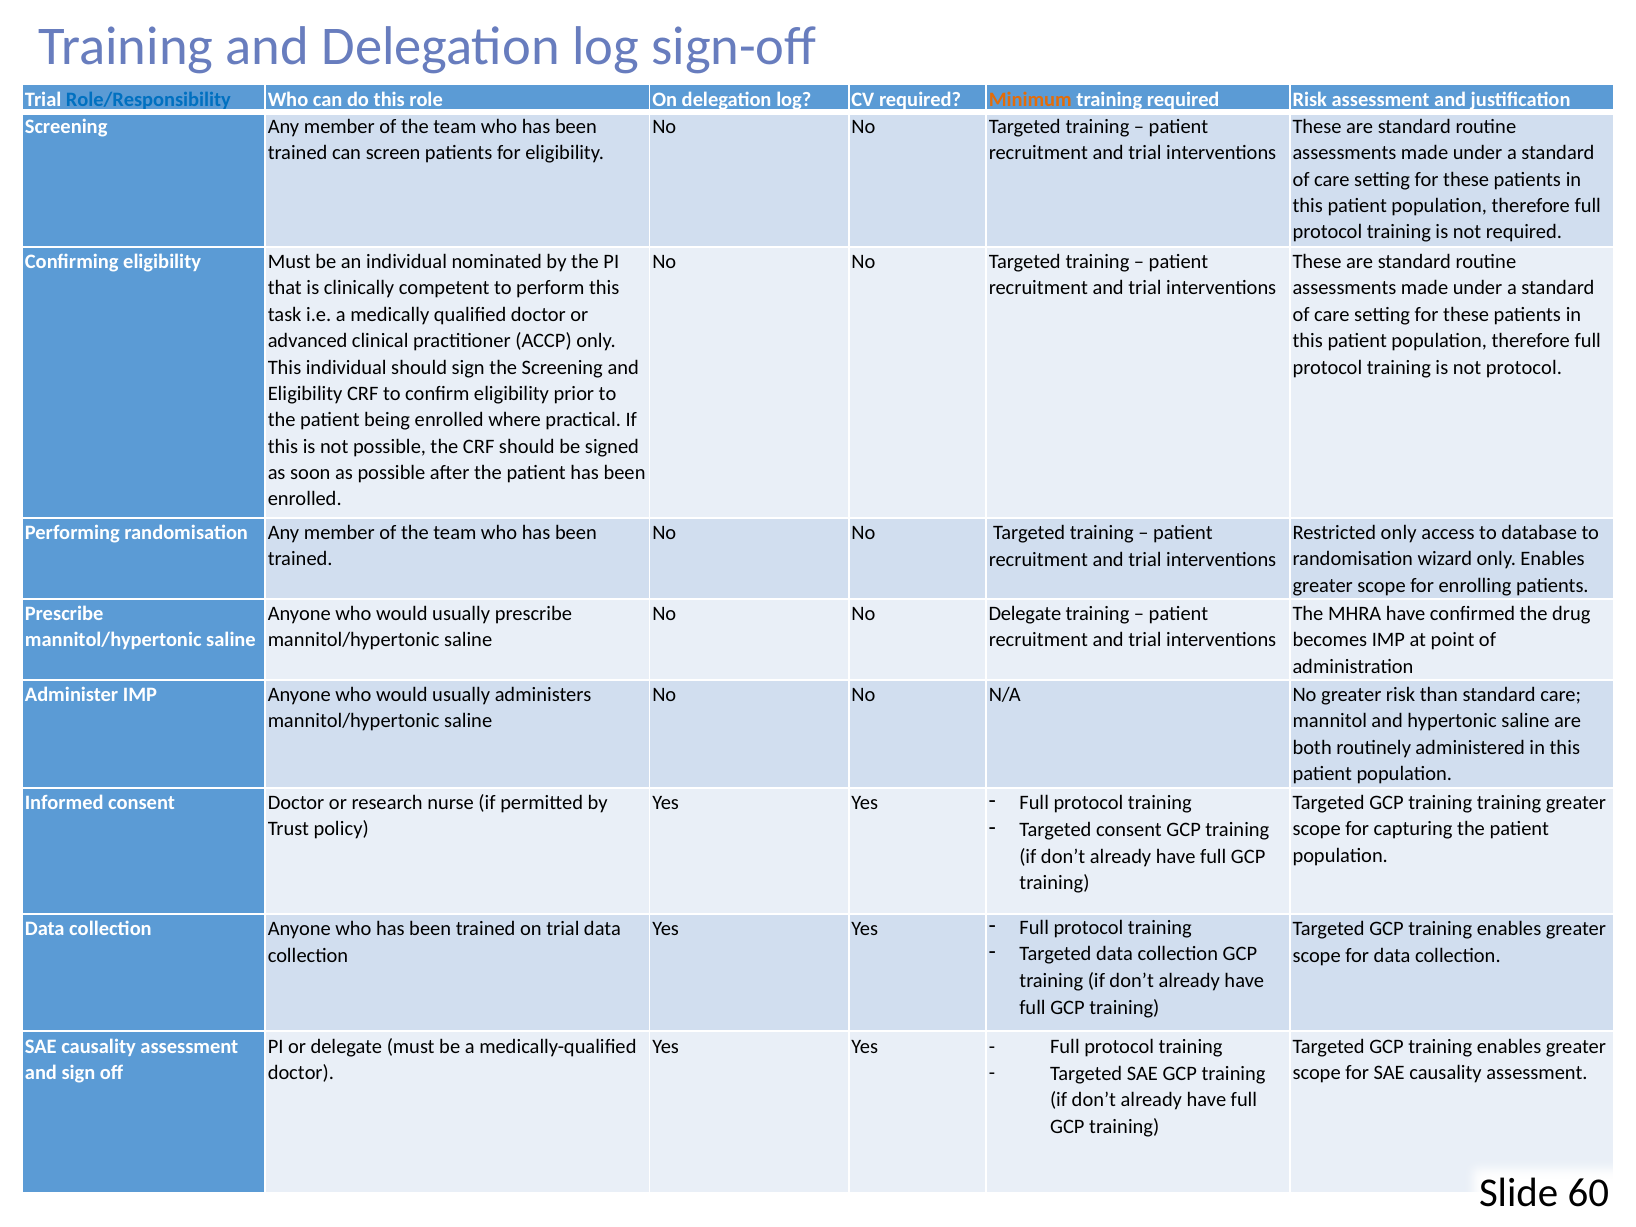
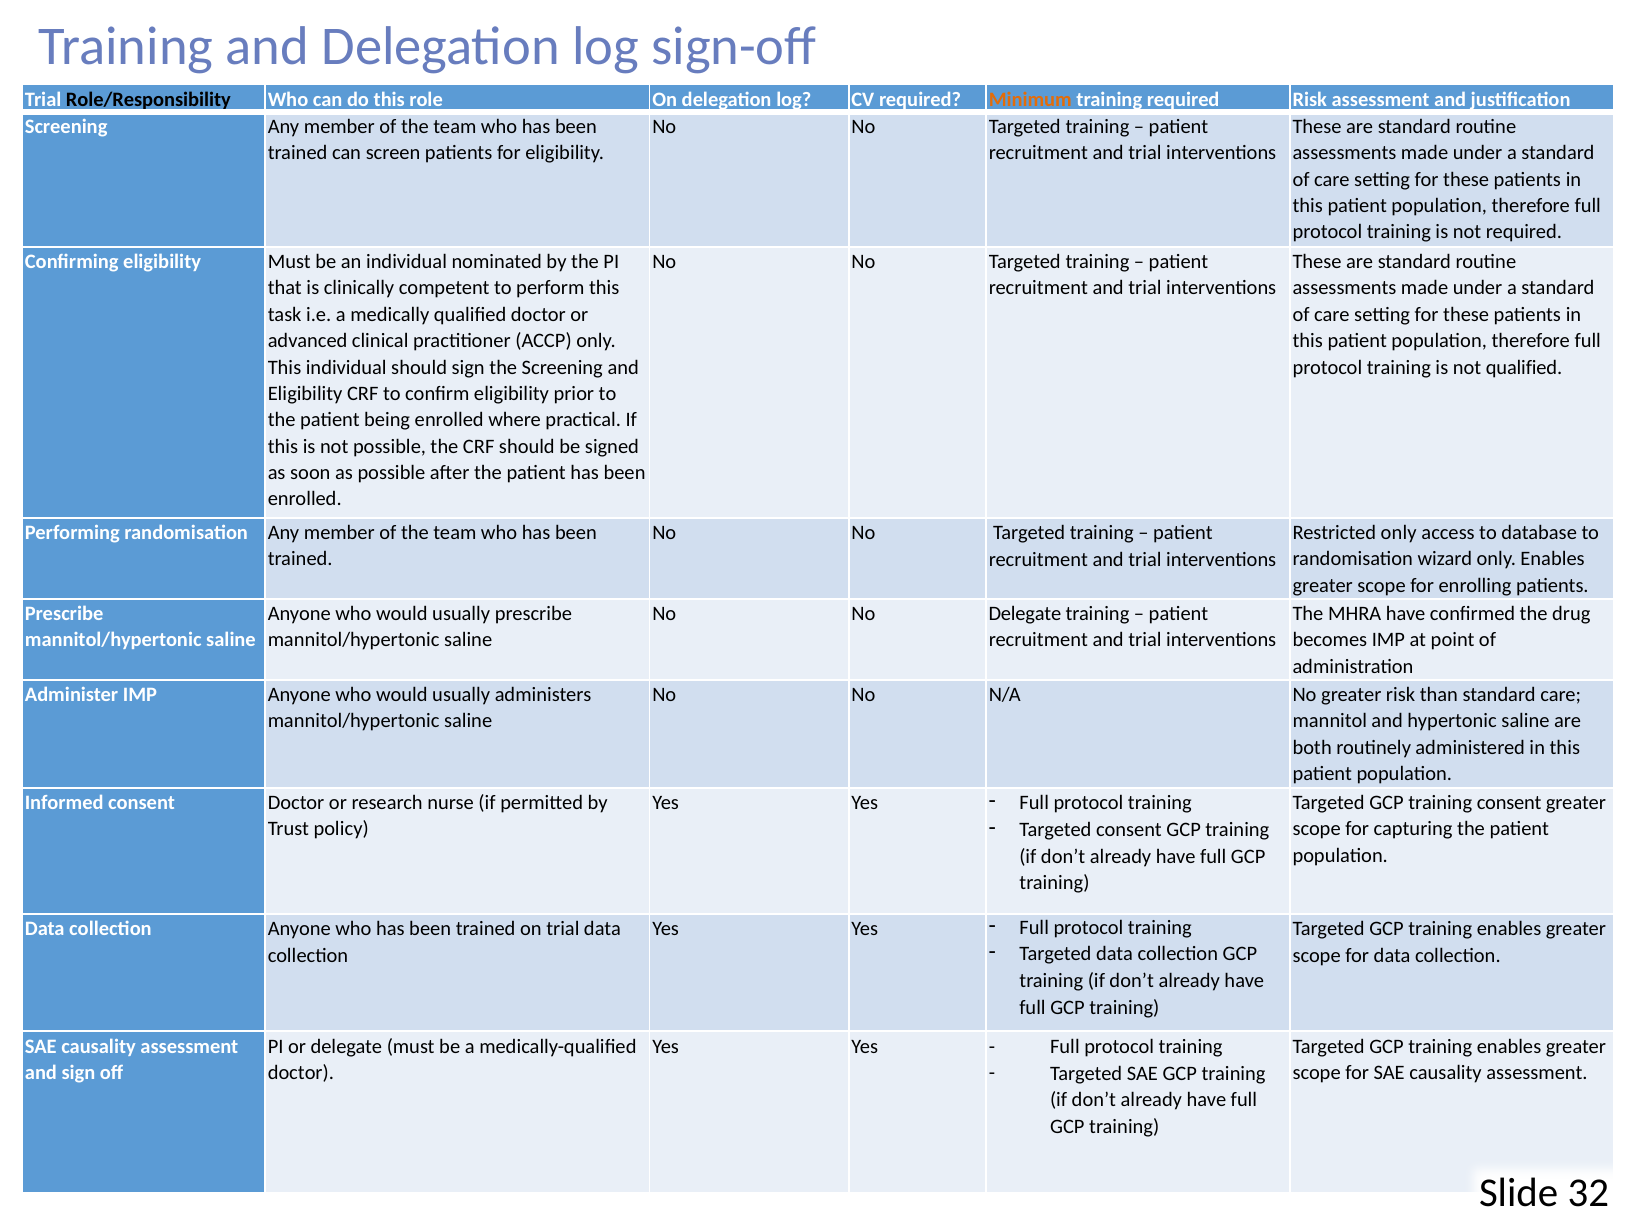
Role/Responsibility colour: blue -> black (148, 99)
not protocol: protocol -> qualified (1524, 367)
training training: training -> consent (1509, 803)
60: 60 -> 32 (1588, 1193)
